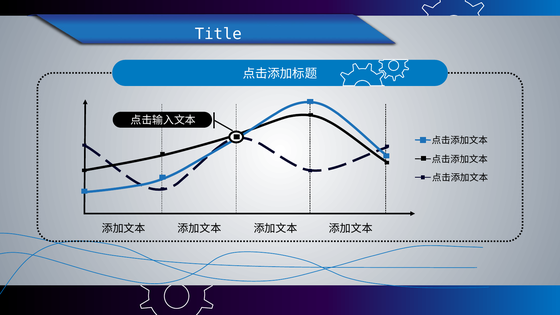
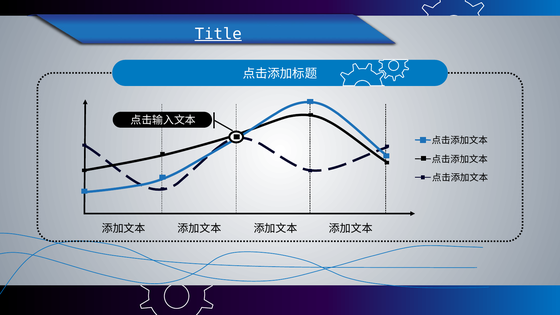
Title underline: none -> present (218, 34)
